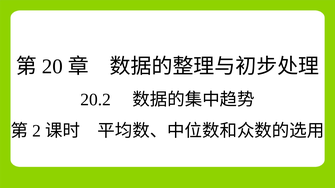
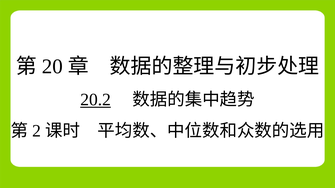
20.2 underline: none -> present (96, 100)
